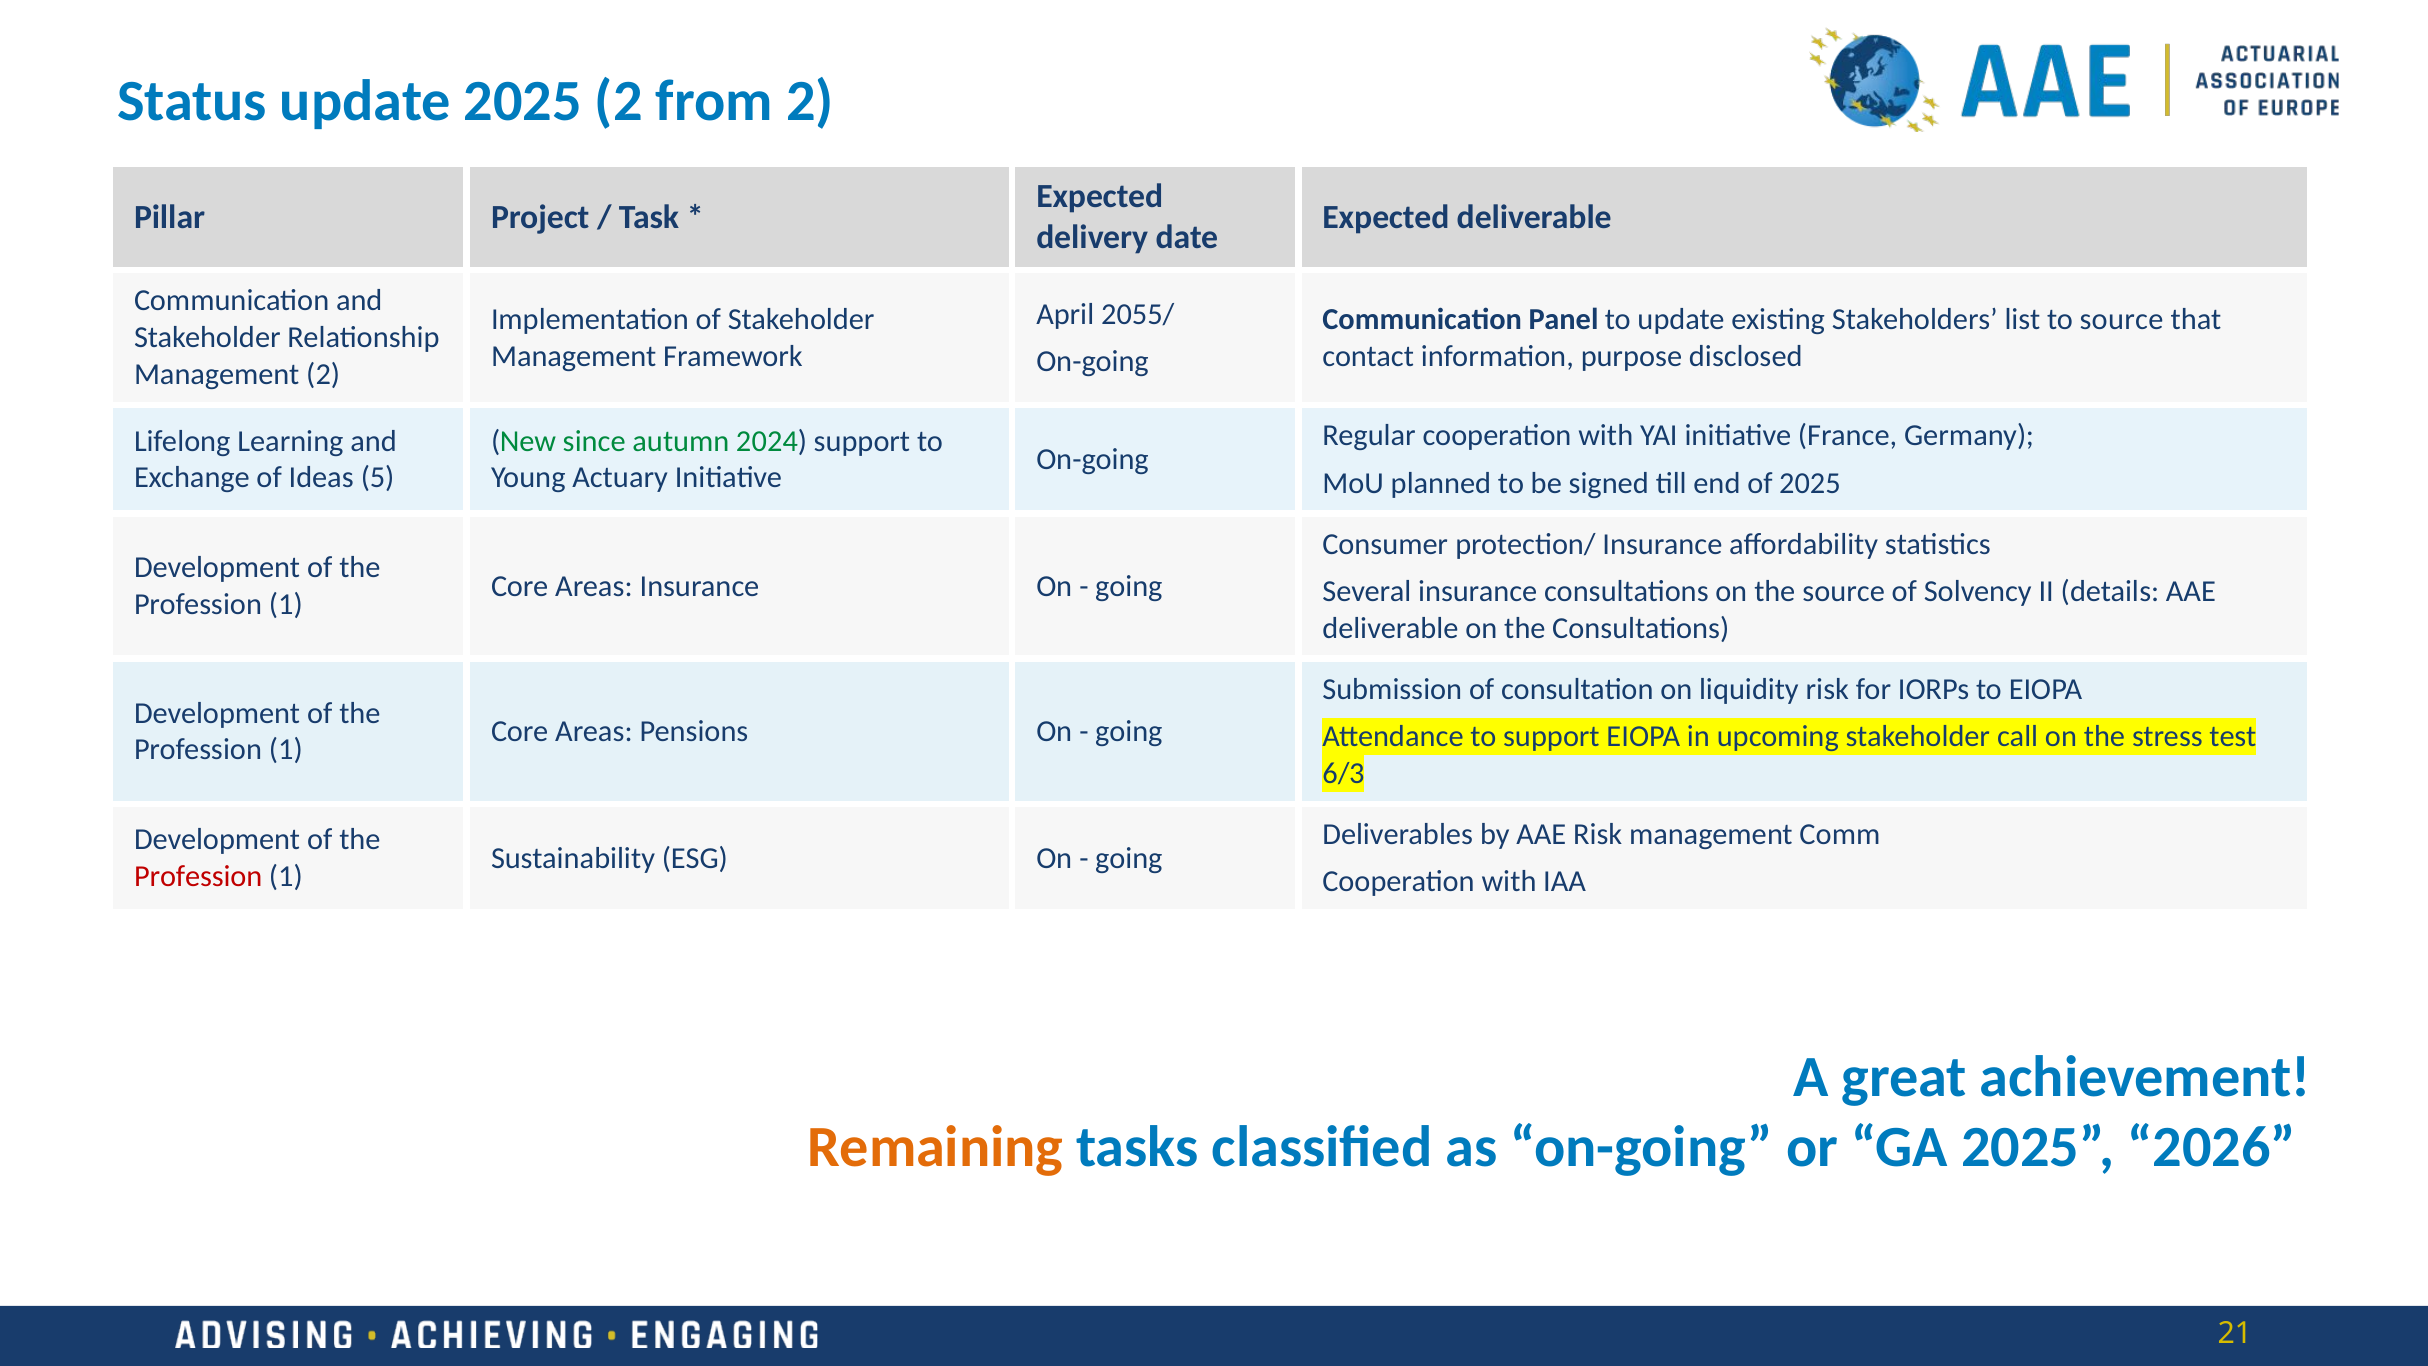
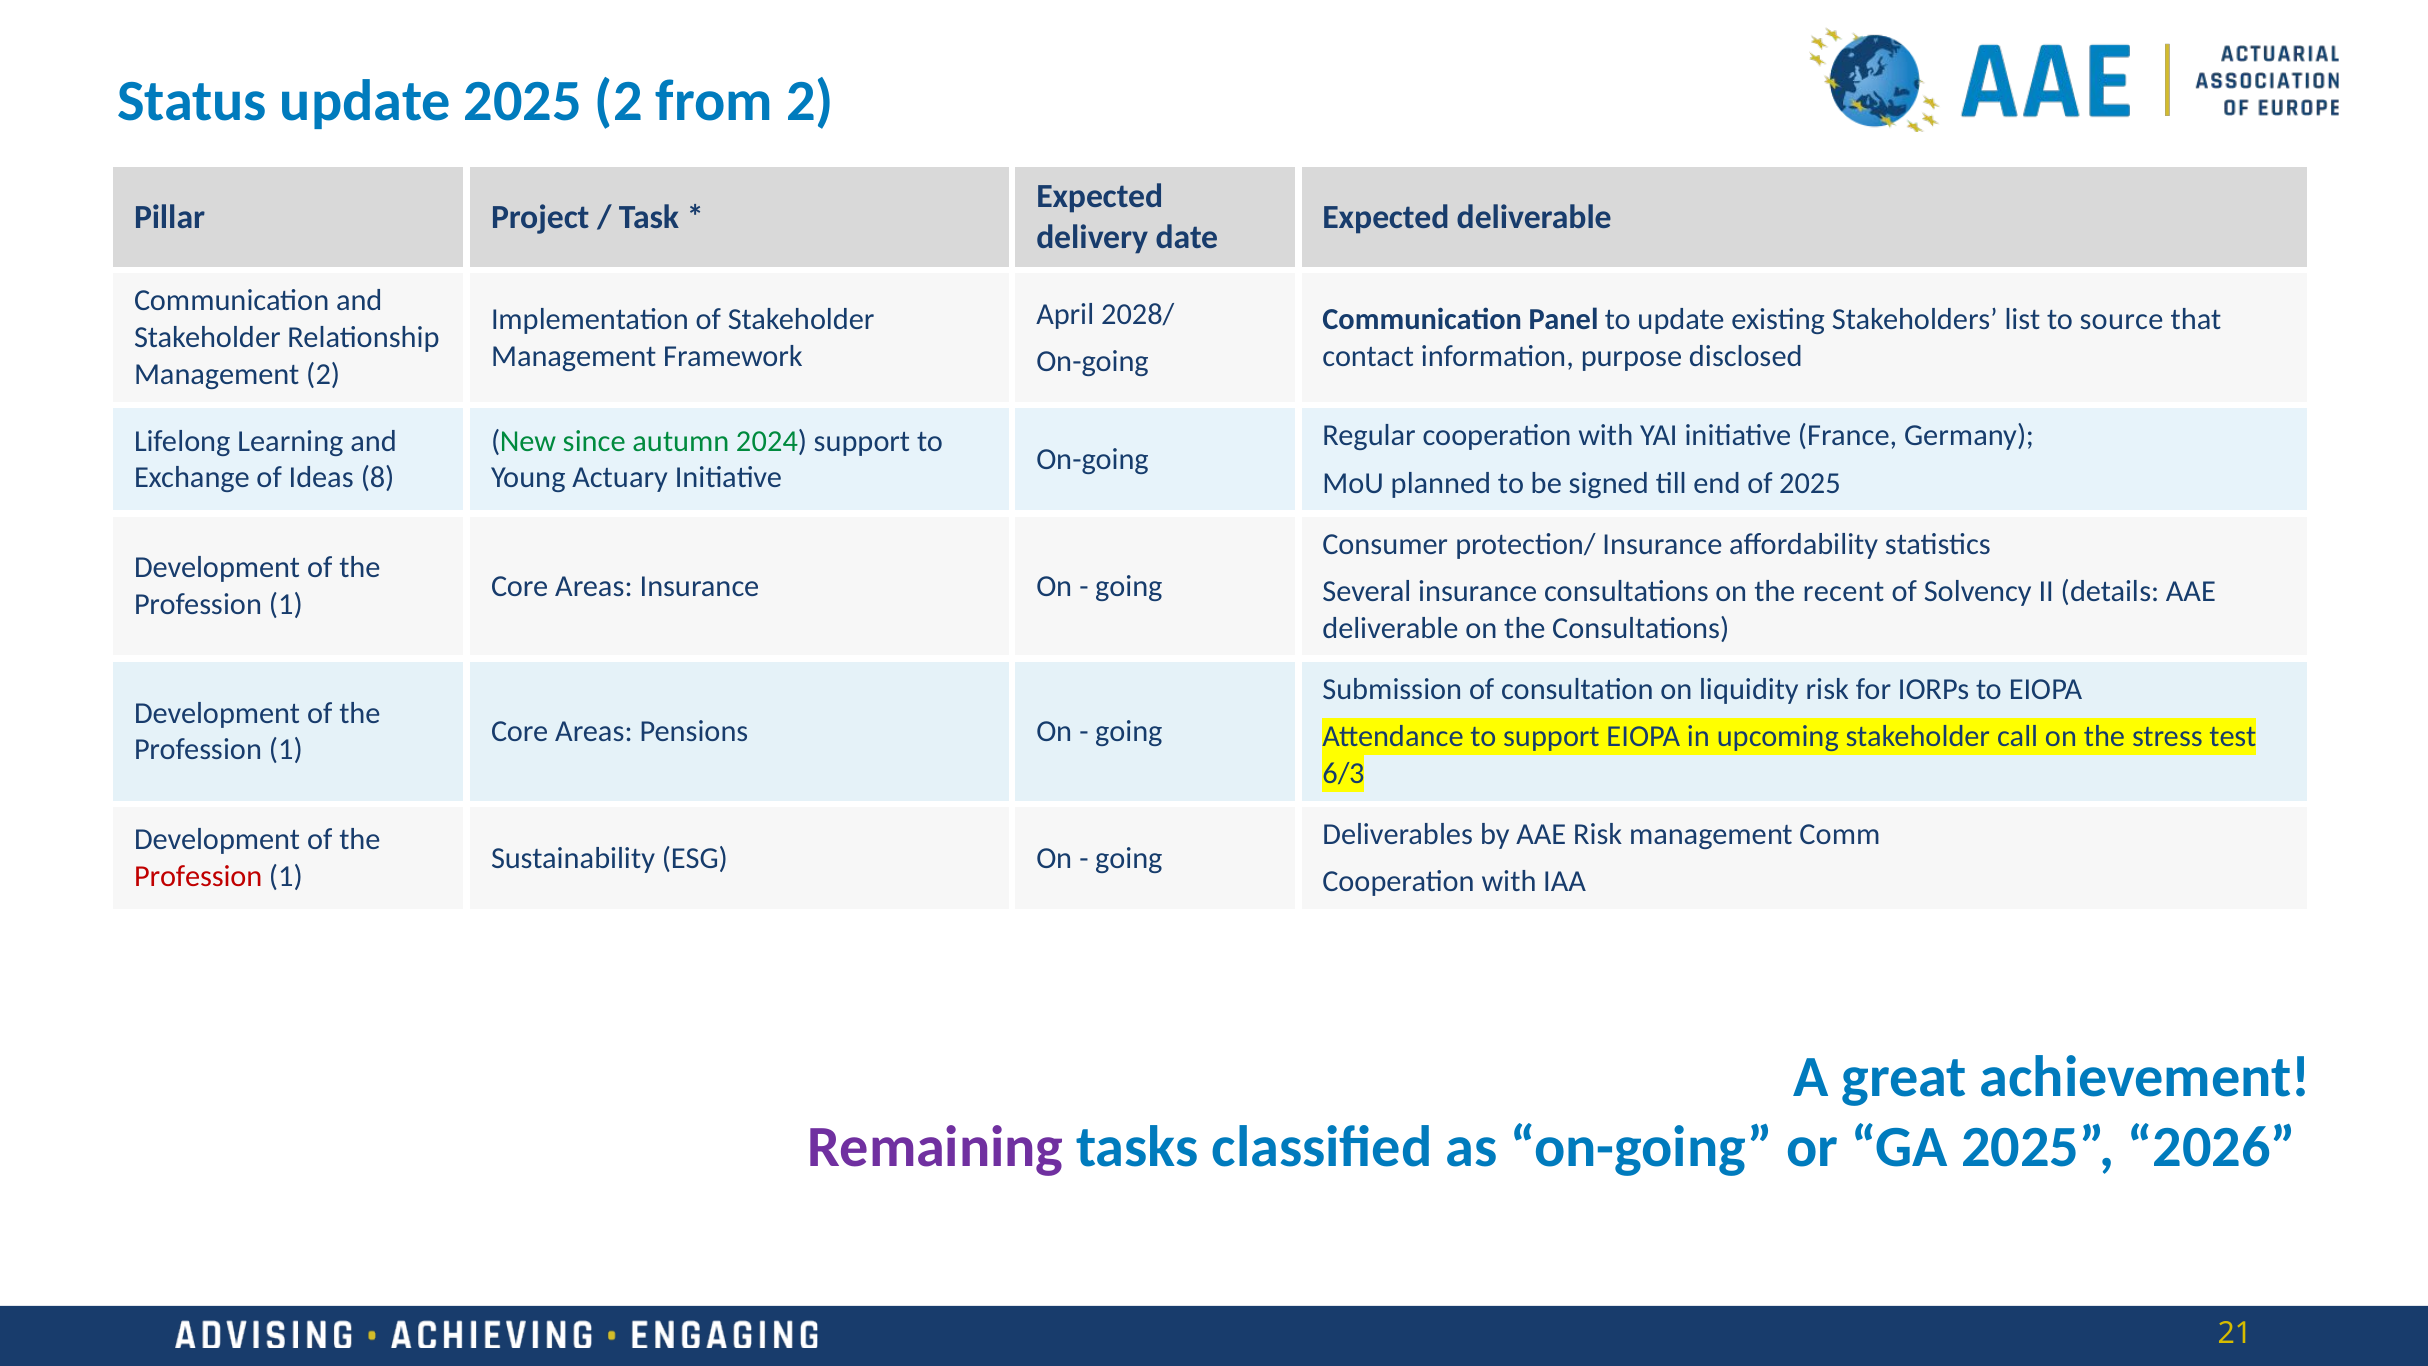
2055/: 2055/ -> 2028/ (1138, 314)
5: 5 -> 8 (378, 478)
the source: source -> recent (1844, 591)
Remaining colour: orange -> purple (935, 1147)
